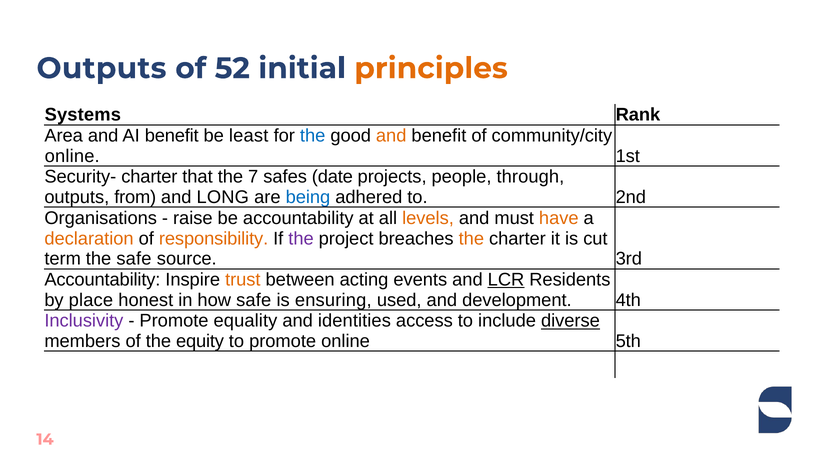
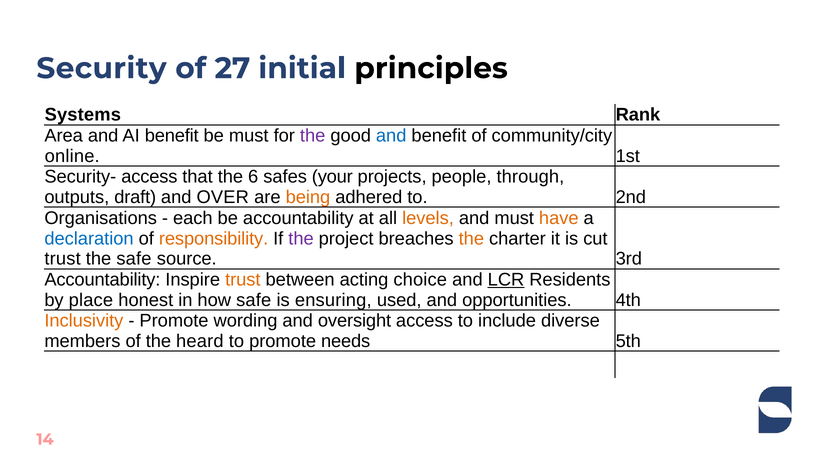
Outputs: Outputs -> Security (101, 68)
52: 52 -> 27 (232, 68)
principles colour: orange -> black (431, 68)
be least: least -> must (249, 136)
the colour: blue -> purple (313, 136)
and colour: orange -> blue (391, 136)
Security- charter: charter -> access (149, 177)
7: 7 -> 6 (253, 177)
date: date -> your (332, 177)
from: from -> draft (135, 197)
LONG: LONG -> OVER (223, 197)
being colour: blue -> orange (308, 197)
raise: raise -> each (193, 218)
declaration colour: orange -> blue (89, 238)
term: term -> trust (63, 259)
events: events -> choice (420, 279)
development: development -> opportunities (517, 300)
Inclusivity colour: purple -> orange (84, 321)
equality: equality -> wording (246, 321)
identities: identities -> oversight (355, 321)
diverse underline: present -> none (570, 321)
equity: equity -> heard (200, 341)
promote online: online -> needs (346, 341)
